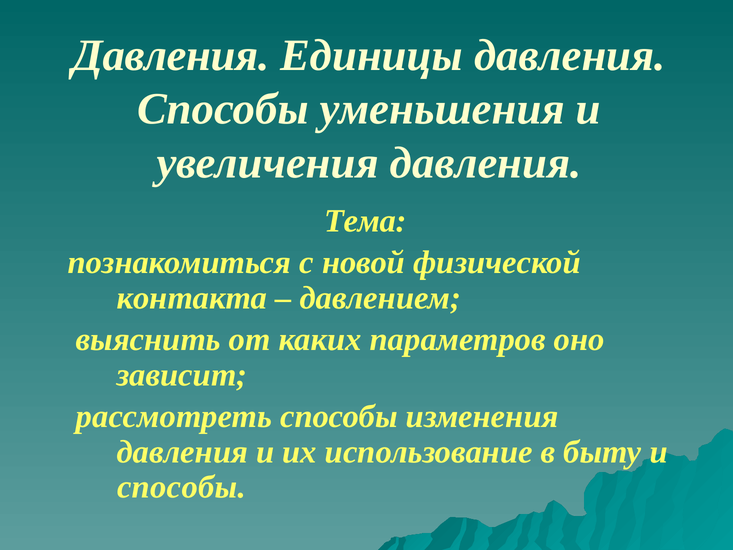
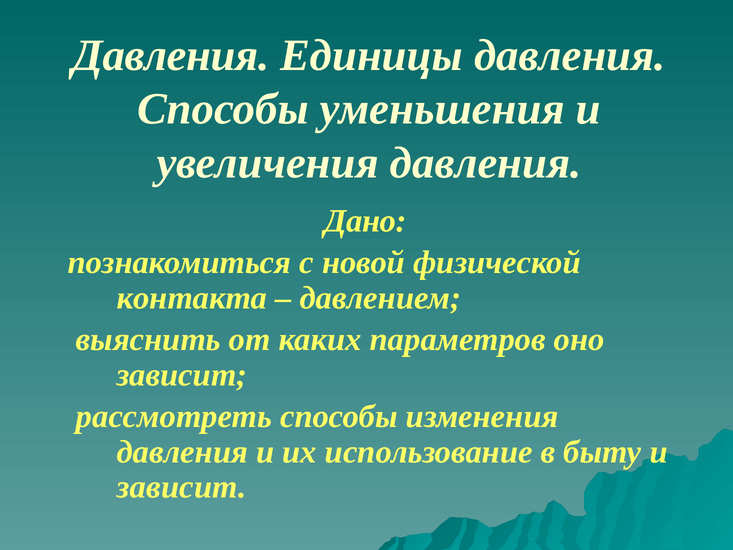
Тема: Тема -> Дано (365, 221)
способы: способы -> зависит (181, 487)
